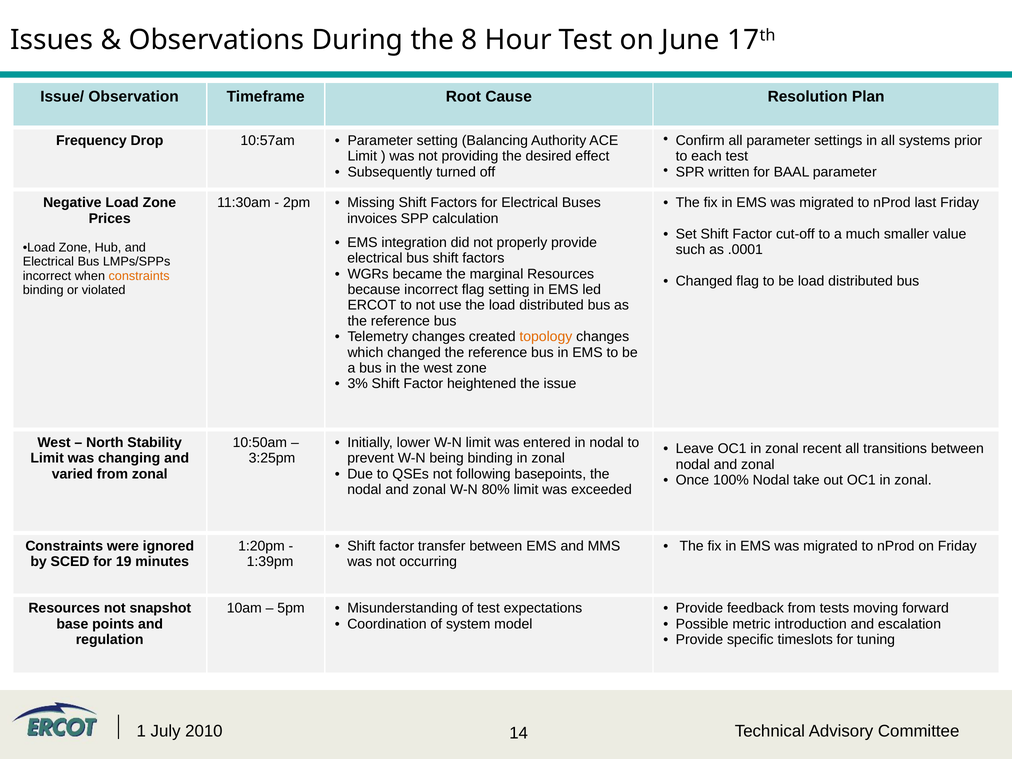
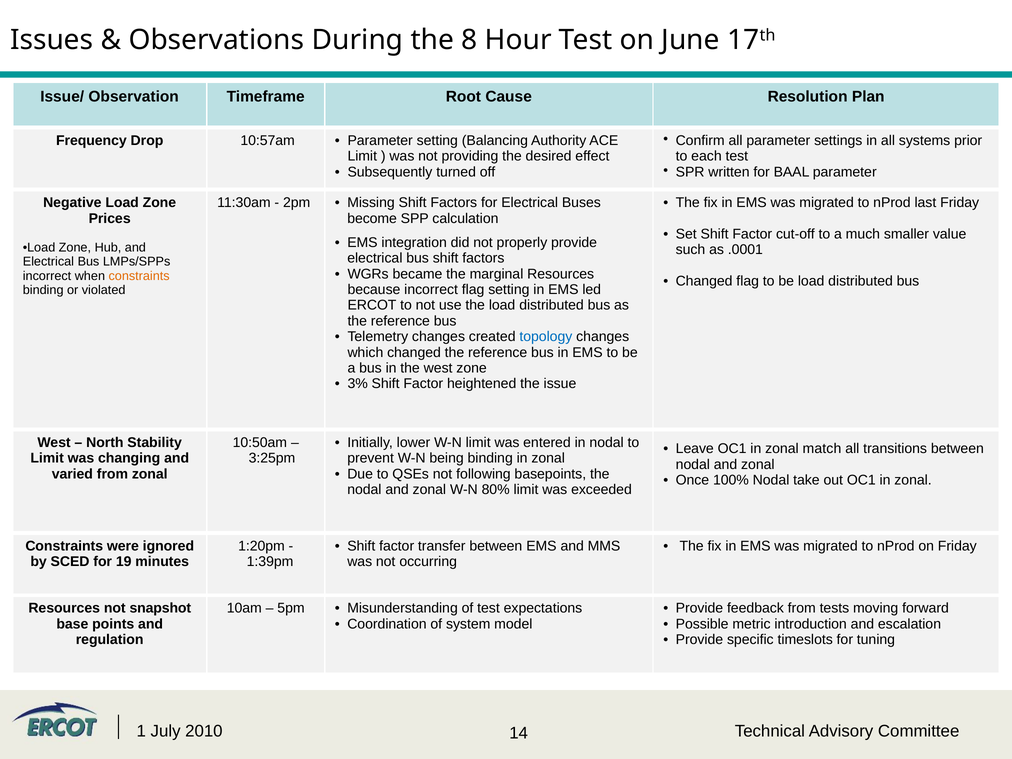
invoices: invoices -> become (372, 218)
topology colour: orange -> blue (546, 337)
recent: recent -> match (822, 449)
